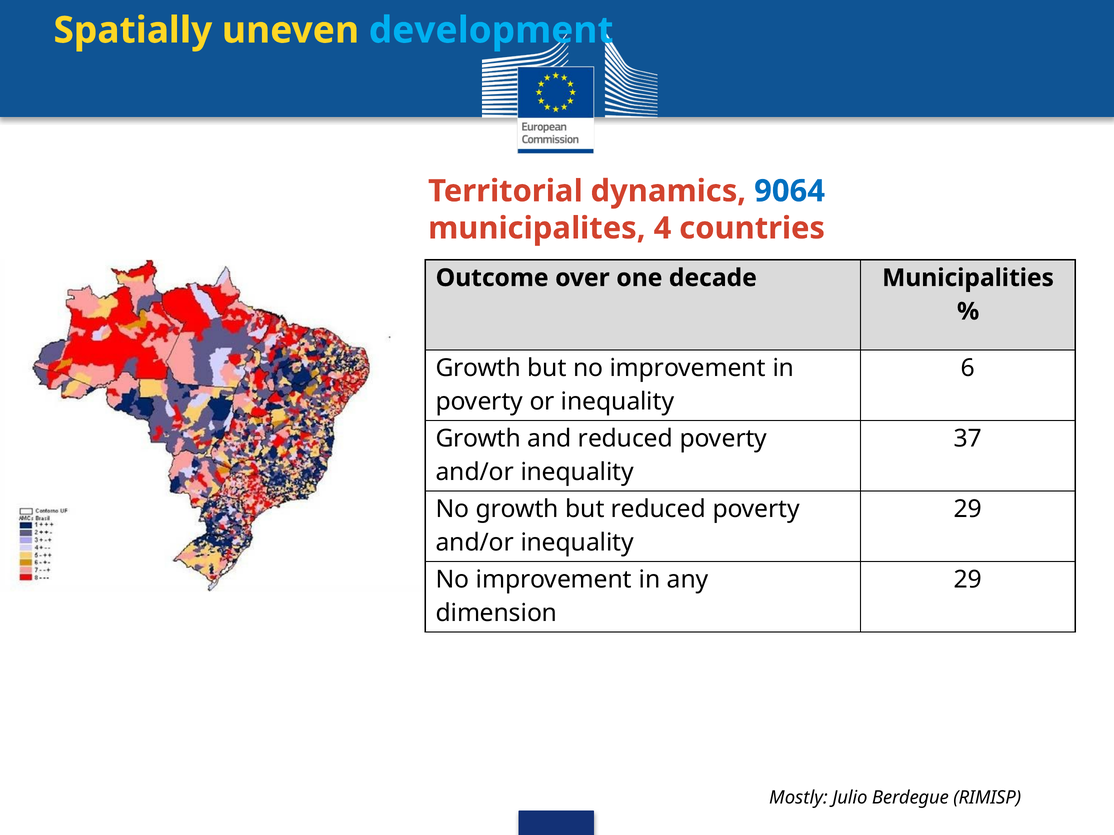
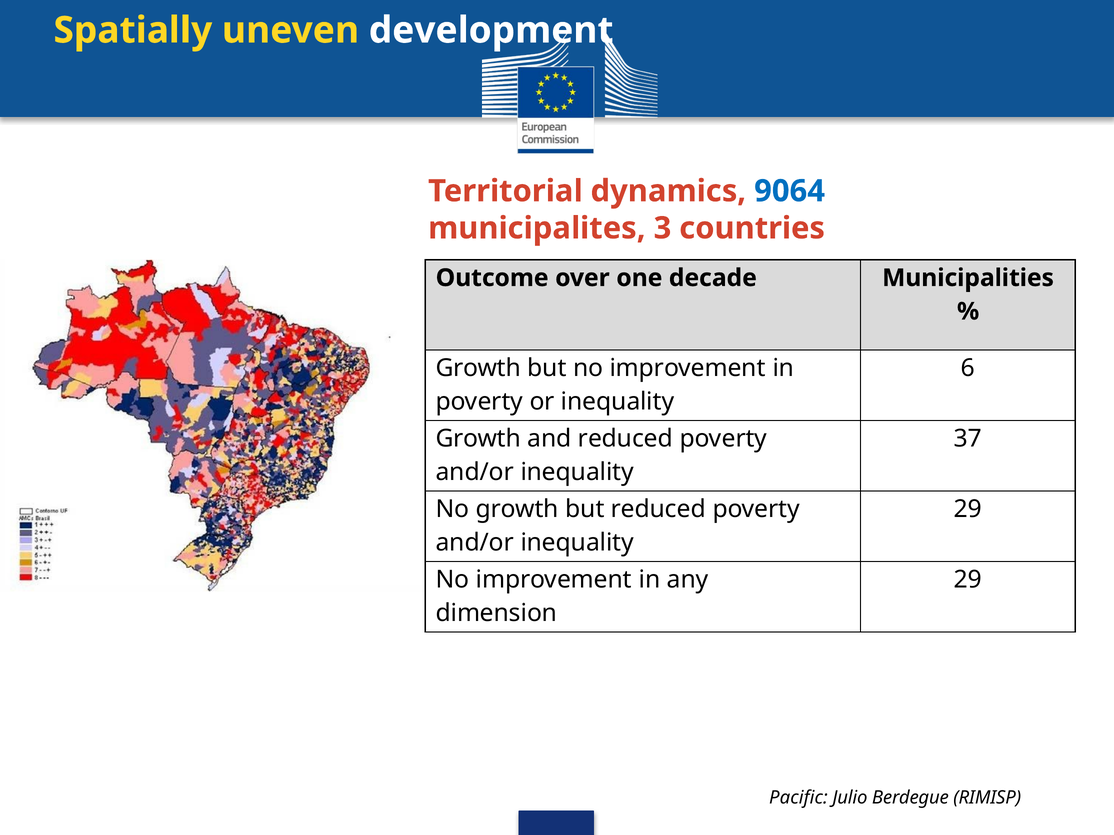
development colour: light blue -> white (491, 30)
4: 4 -> 3 (662, 228)
Mostly: Mostly -> Pacific (798, 798)
